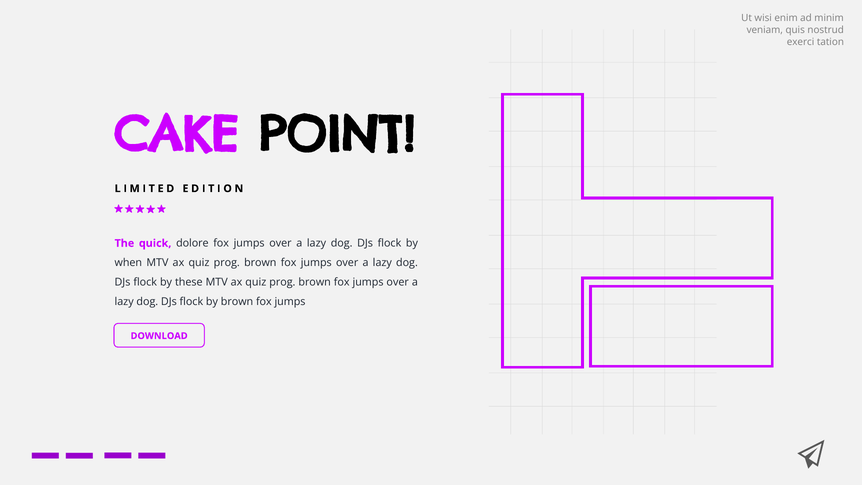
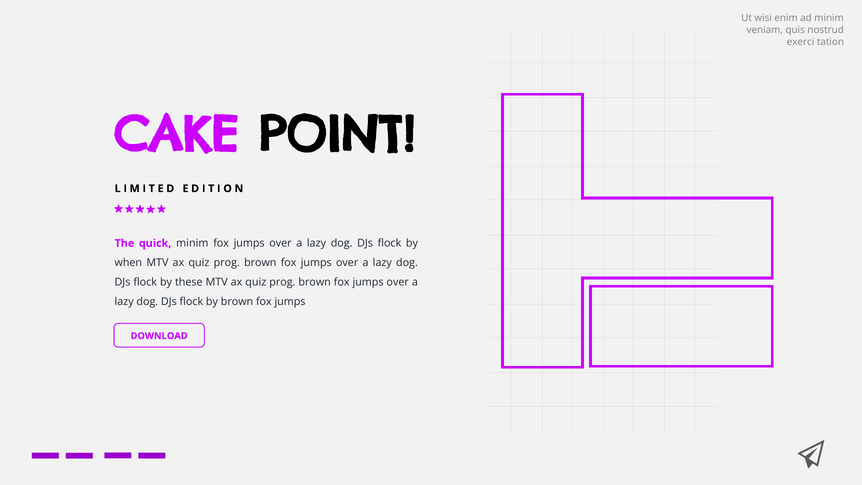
quick dolore: dolore -> minim (192, 243)
